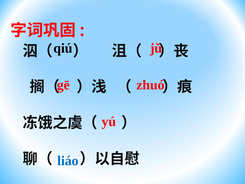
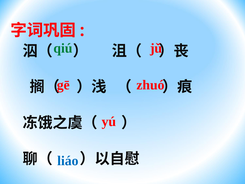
qiú colour: black -> green (63, 48)
